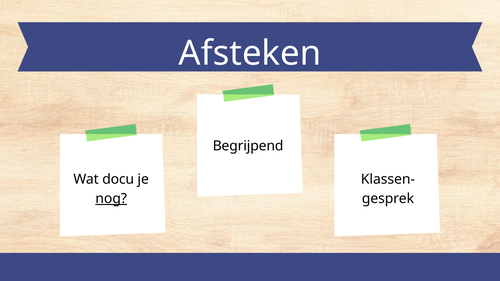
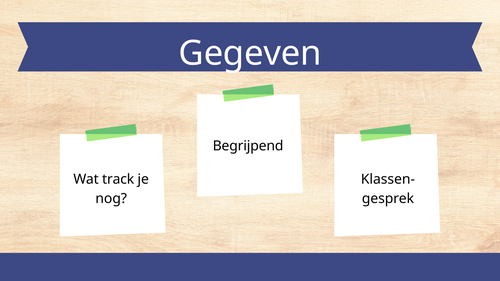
Afsteken: Afsteken -> Gegeven (250, 53)
docu: docu -> track (118, 179)
nog underline: present -> none (111, 199)
